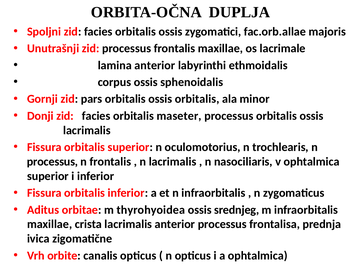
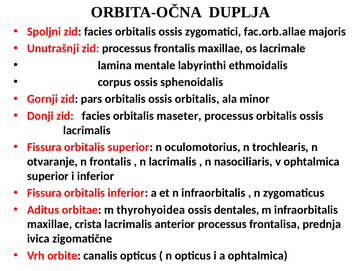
lamina anterior: anterior -> mentale (155, 65)
processus: processus -> otvaranje (52, 161)
srednjeg: srednjeg -> dentales (237, 210)
